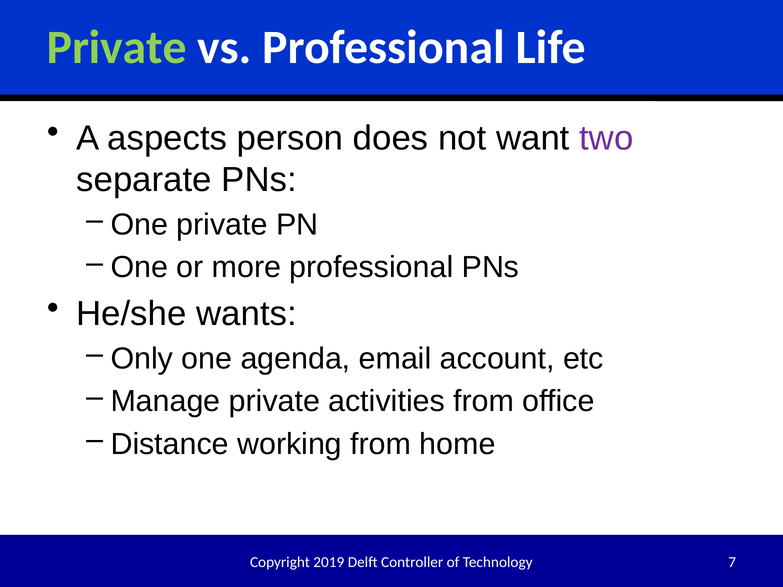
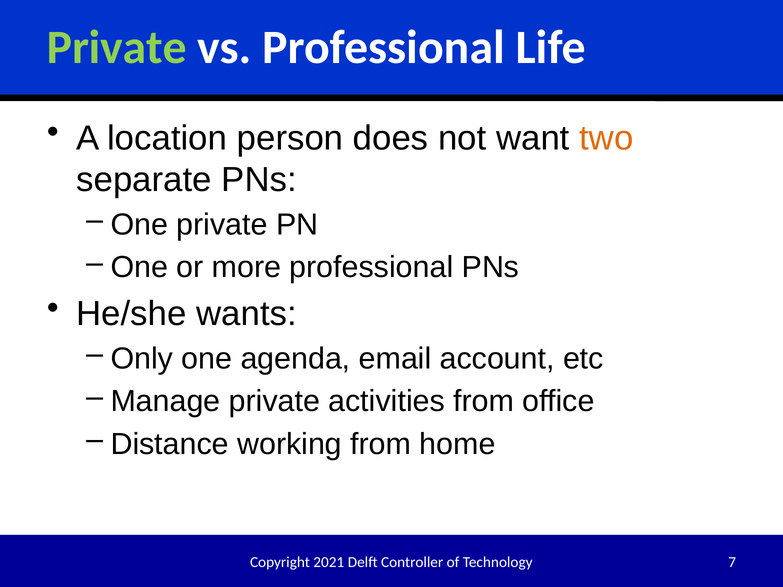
aspects: aspects -> location (167, 138)
two colour: purple -> orange (606, 138)
2019: 2019 -> 2021 (329, 562)
